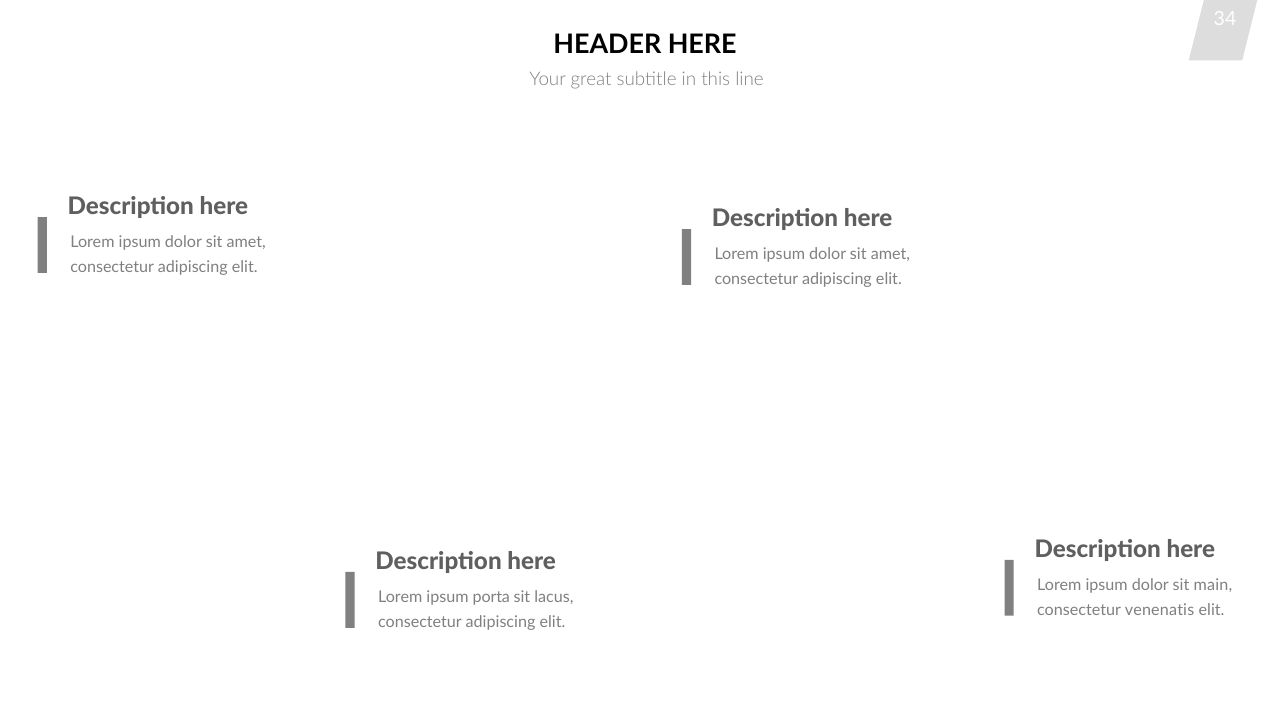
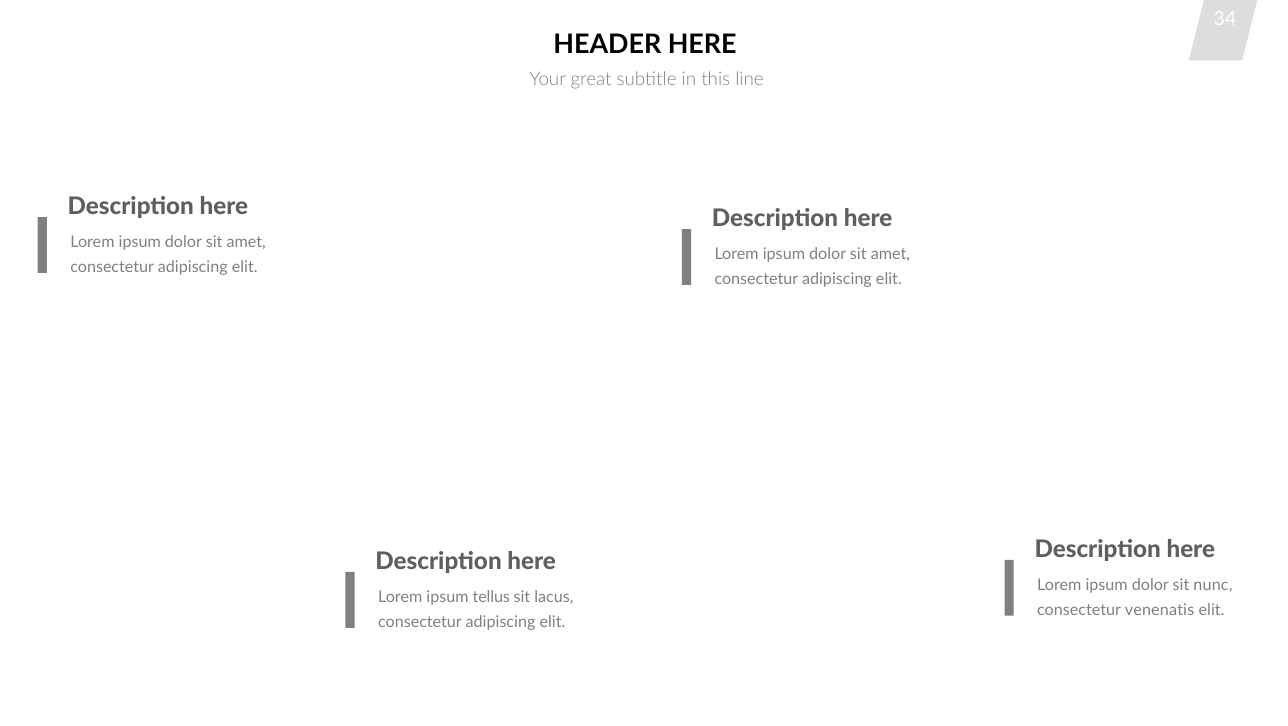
main: main -> nunc (1213, 585)
porta: porta -> tellus (491, 597)
